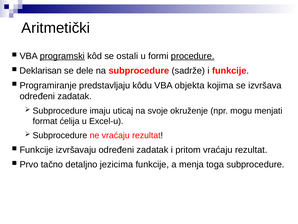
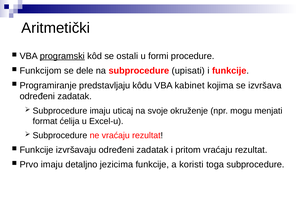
procedure underline: present -> none (193, 56)
Deklarisan: Deklarisan -> Funkcijom (41, 71)
sadrže: sadrže -> upisati (188, 71)
objekta: objekta -> kabinet (190, 85)
Prvo tačno: tačno -> imaju (52, 164)
menja: menja -> koristi (191, 164)
